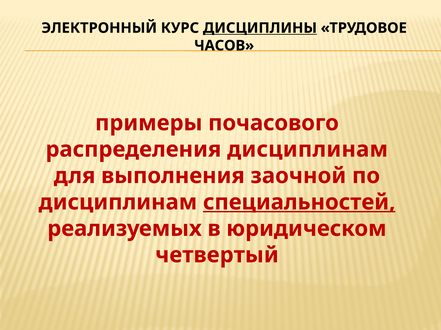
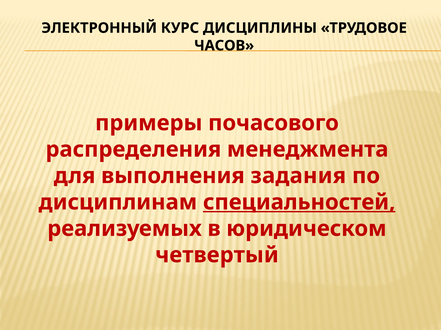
ДИСЦИПЛИНЫ underline: present -> none (260, 28)
распределения дисциплинам: дисциплинам -> менеджмента (308, 150)
заочной: заочной -> задания (298, 176)
